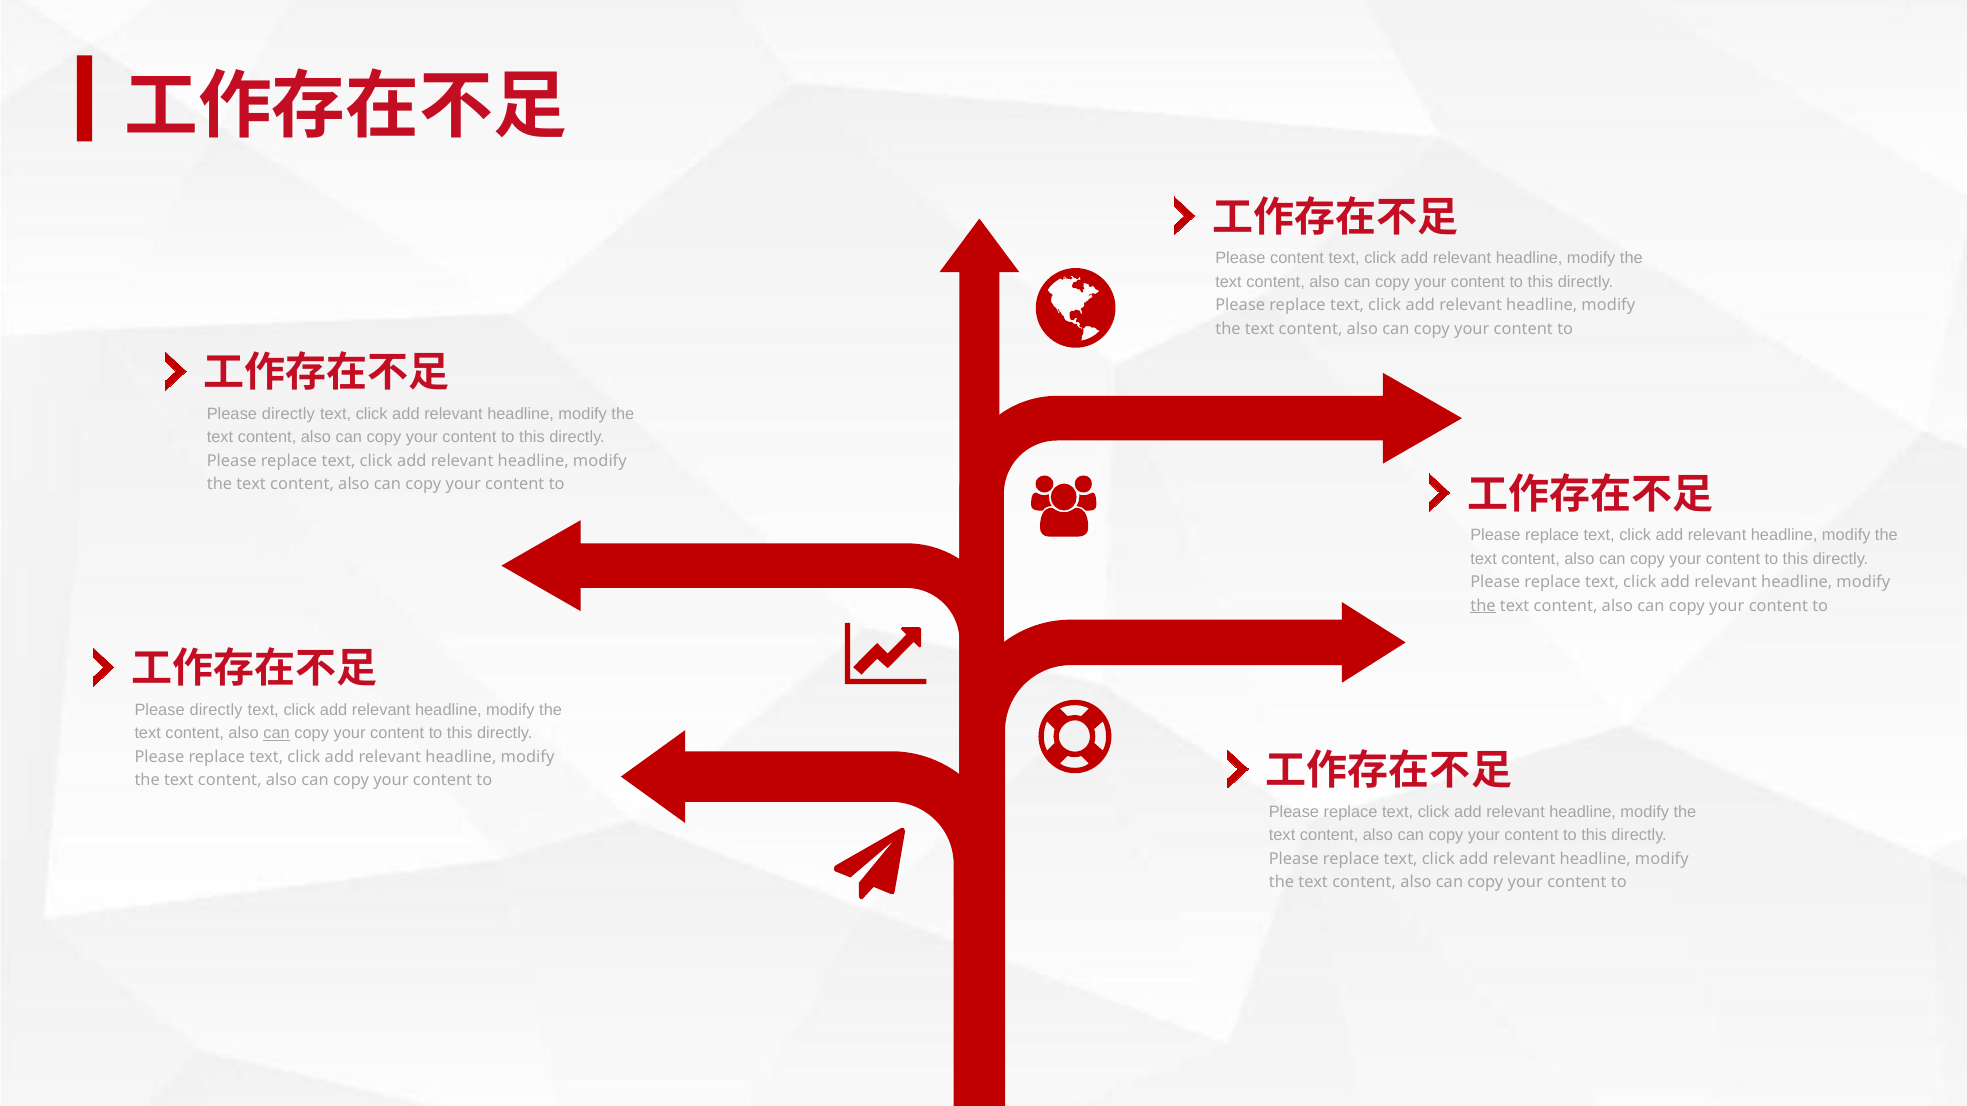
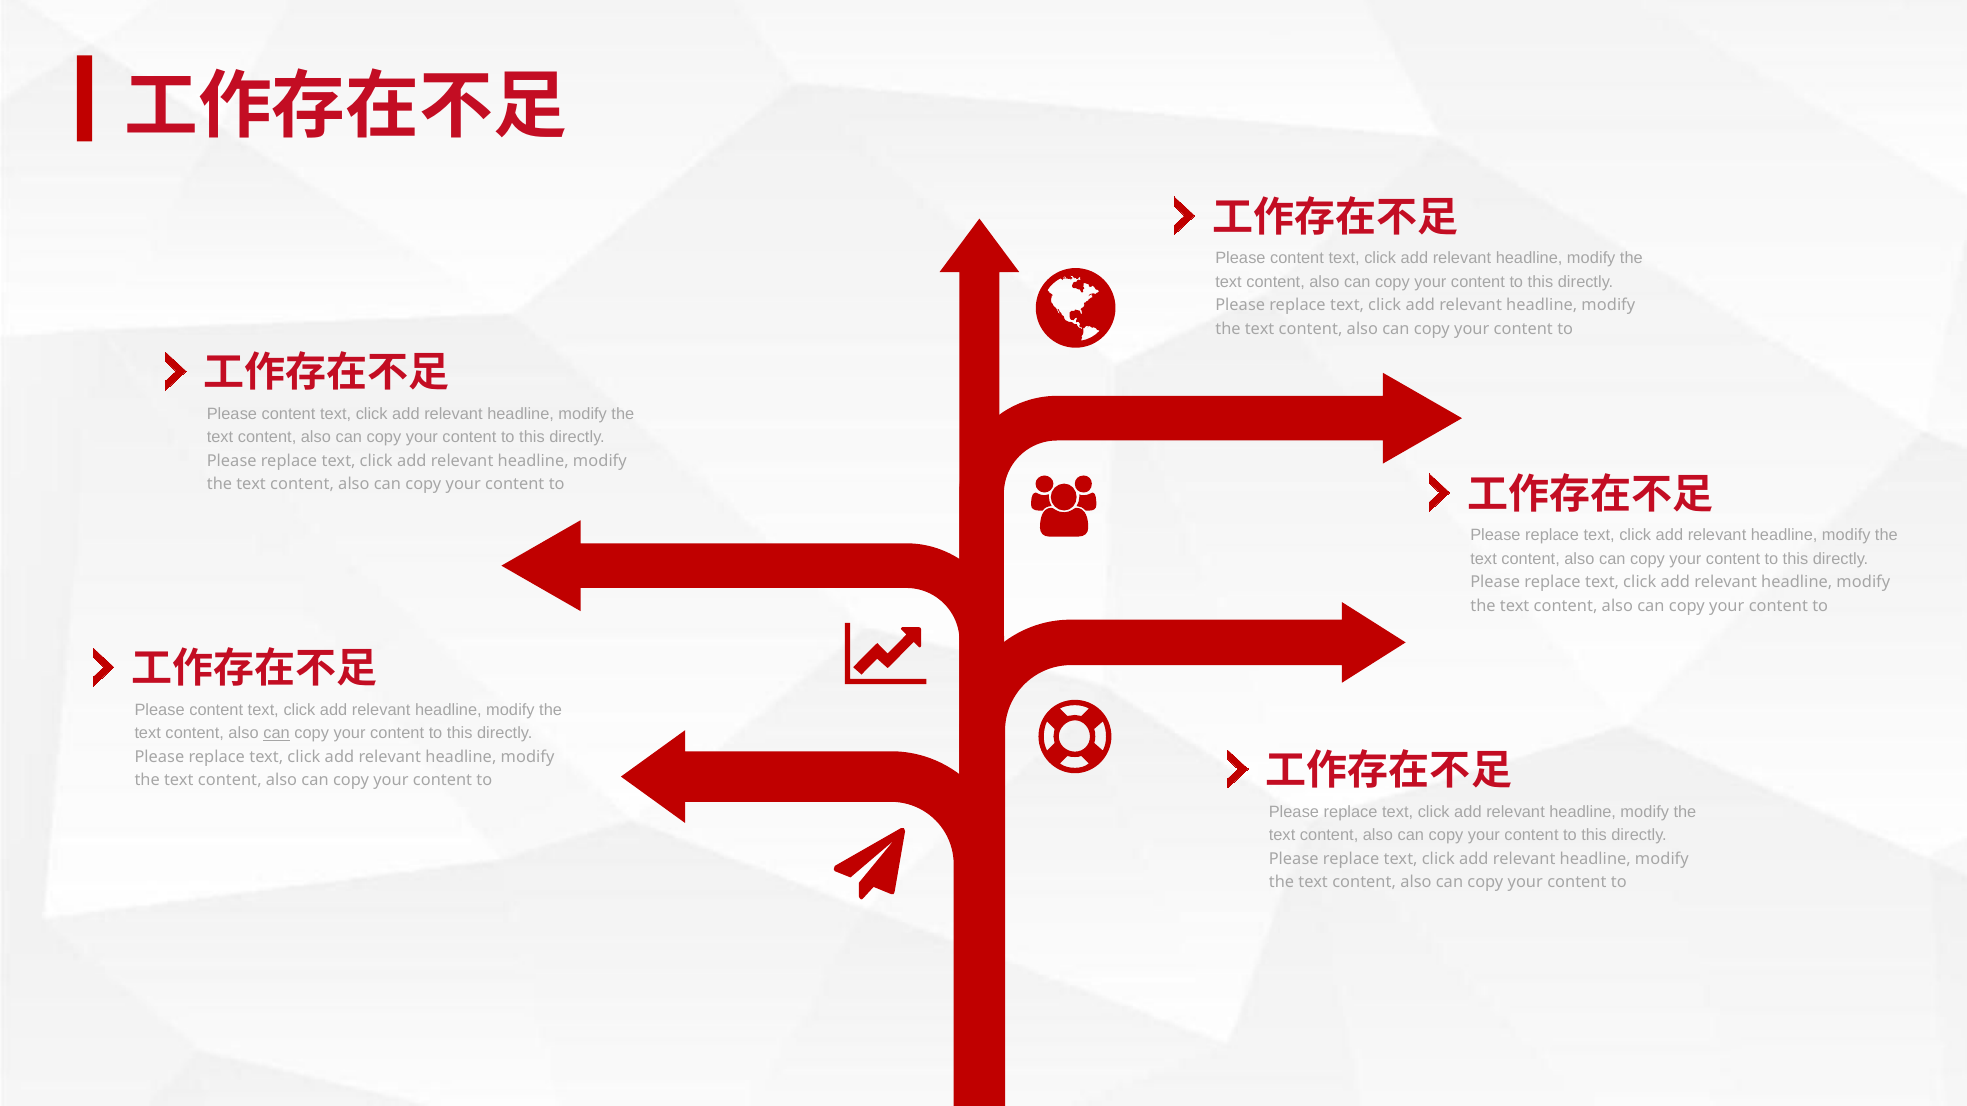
directly: directly -> content (288, 414)
the underline: present -> none (1483, 606)
directly: directly -> content (216, 710)
